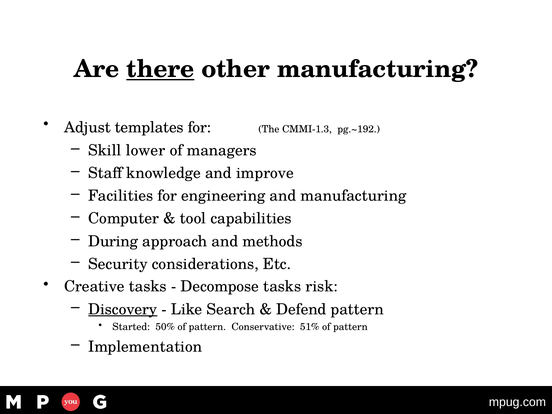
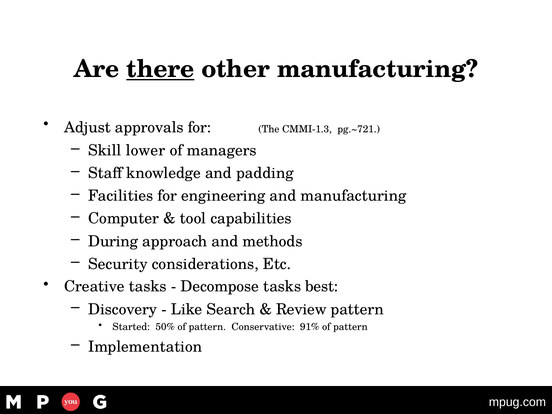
templates: templates -> approvals (149, 127)
pg.~192: pg.~192 -> pg.~721 (359, 129)
improve: improve -> padding (265, 173)
risk: risk -> best (322, 287)
Discovery underline: present -> none (123, 309)
Defend: Defend -> Review (301, 309)
51%: 51% -> 91% (310, 327)
